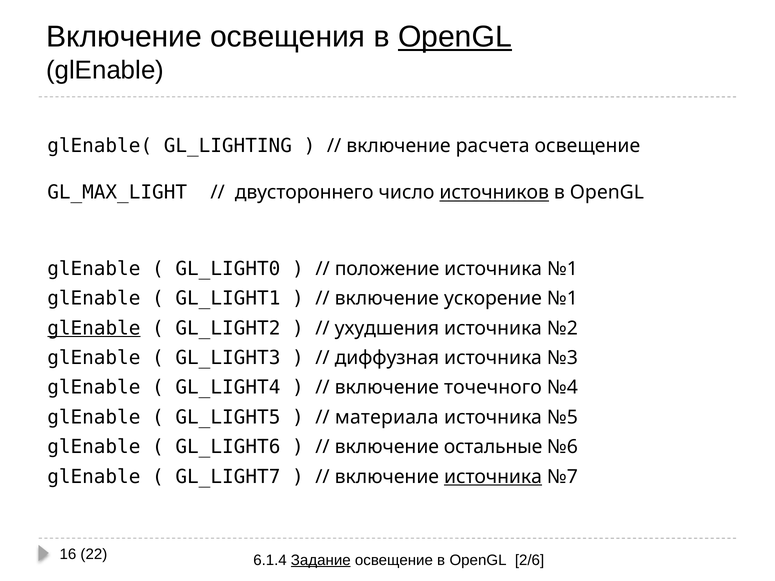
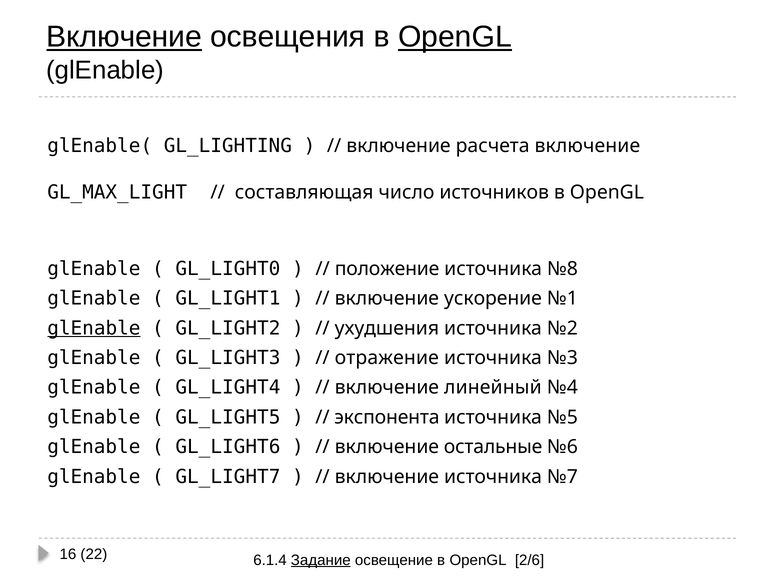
Включение underline: none -> present (124, 37)
расчета освещение: освещение -> включение (587, 146)
двустороннего: двустороннего -> составляющая (304, 193)
источников underline: present -> none (494, 193)
источника №1: №1 -> №8 (562, 269)
диффузная: диффузная -> отражение (387, 358)
точечного: точечного -> линейный (493, 388)
материала: материала -> экспонента (387, 417)
источника underline: present -> none (493, 477)
